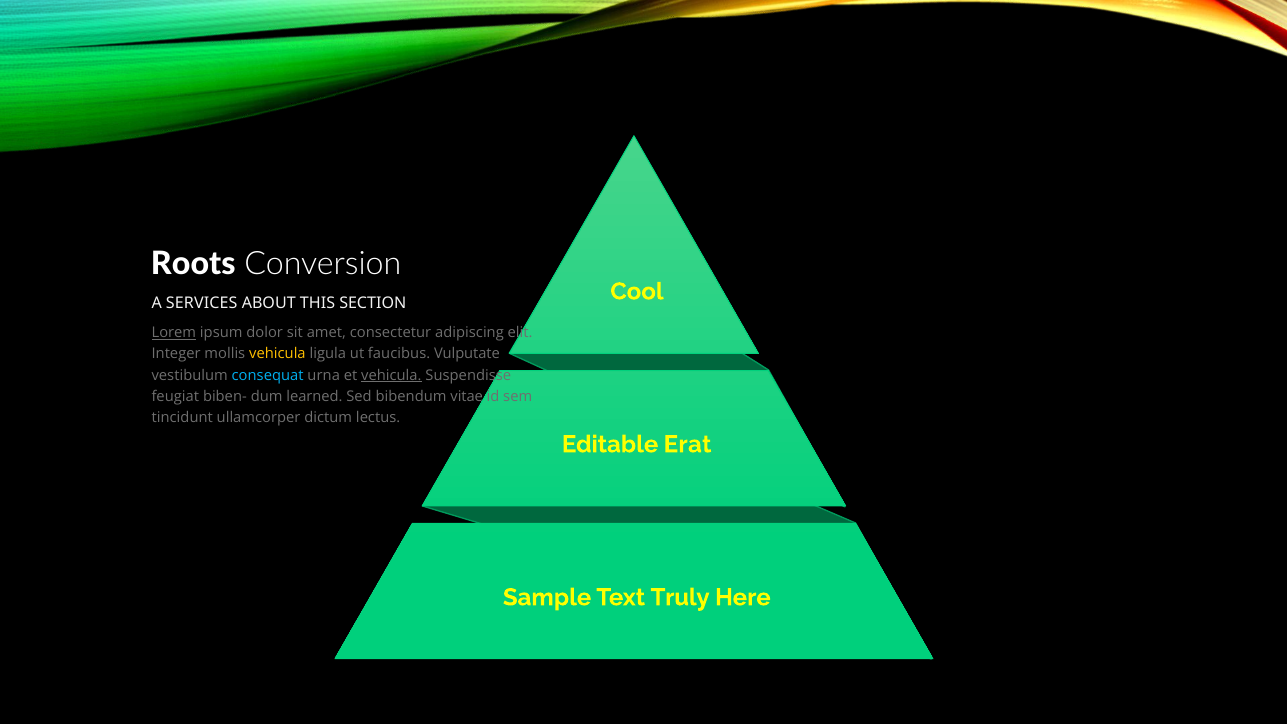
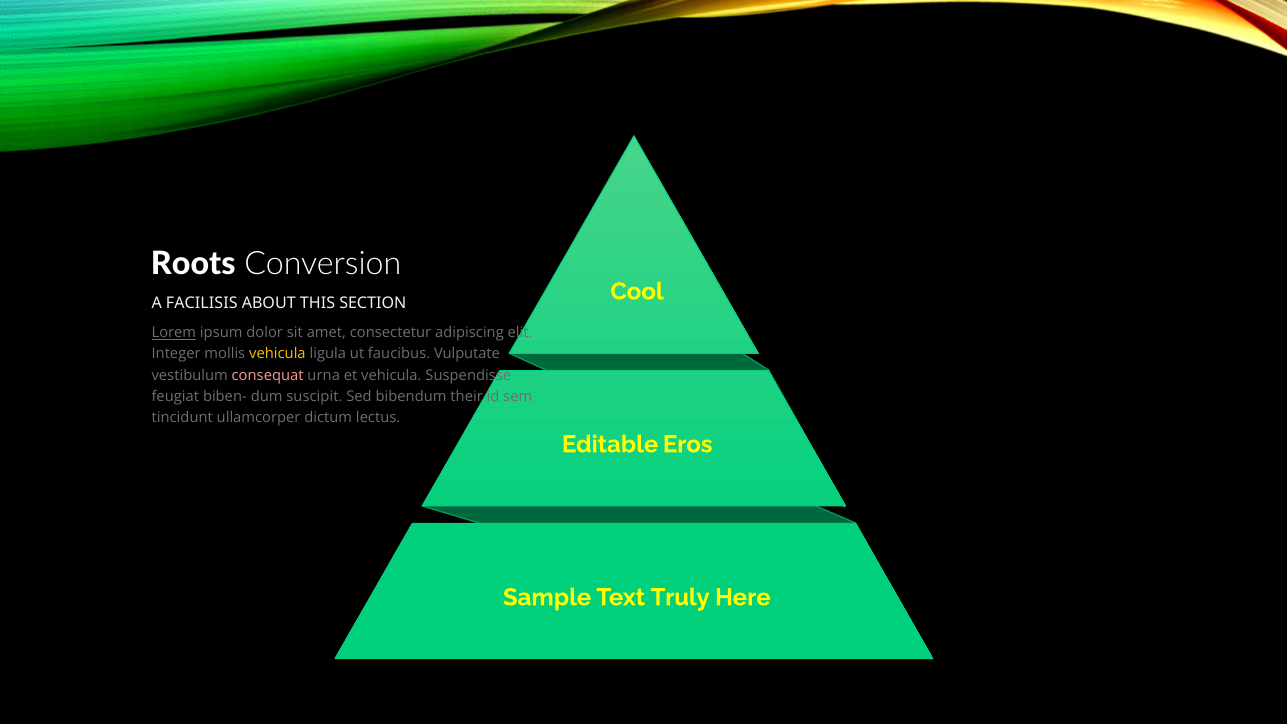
SERVICES: SERVICES -> FACILISIS (202, 303)
consequat colour: light blue -> pink (268, 375)
vehicula underline: present -> none (391, 375)
learned: learned -> suscipit (314, 396)
vitae: vitae -> their (467, 396)
Erat: Erat -> Eros (688, 444)
